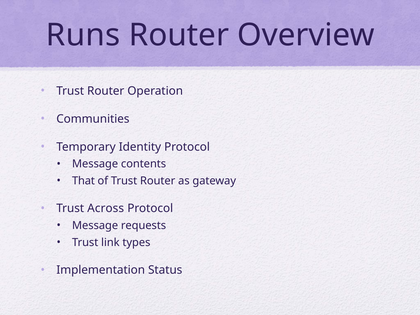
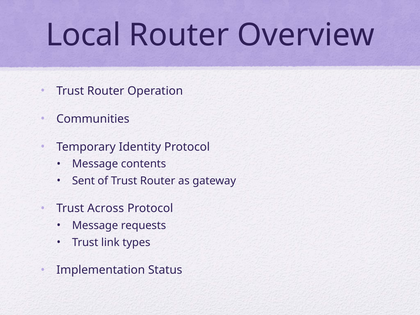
Runs: Runs -> Local (83, 35)
That: That -> Sent (83, 181)
